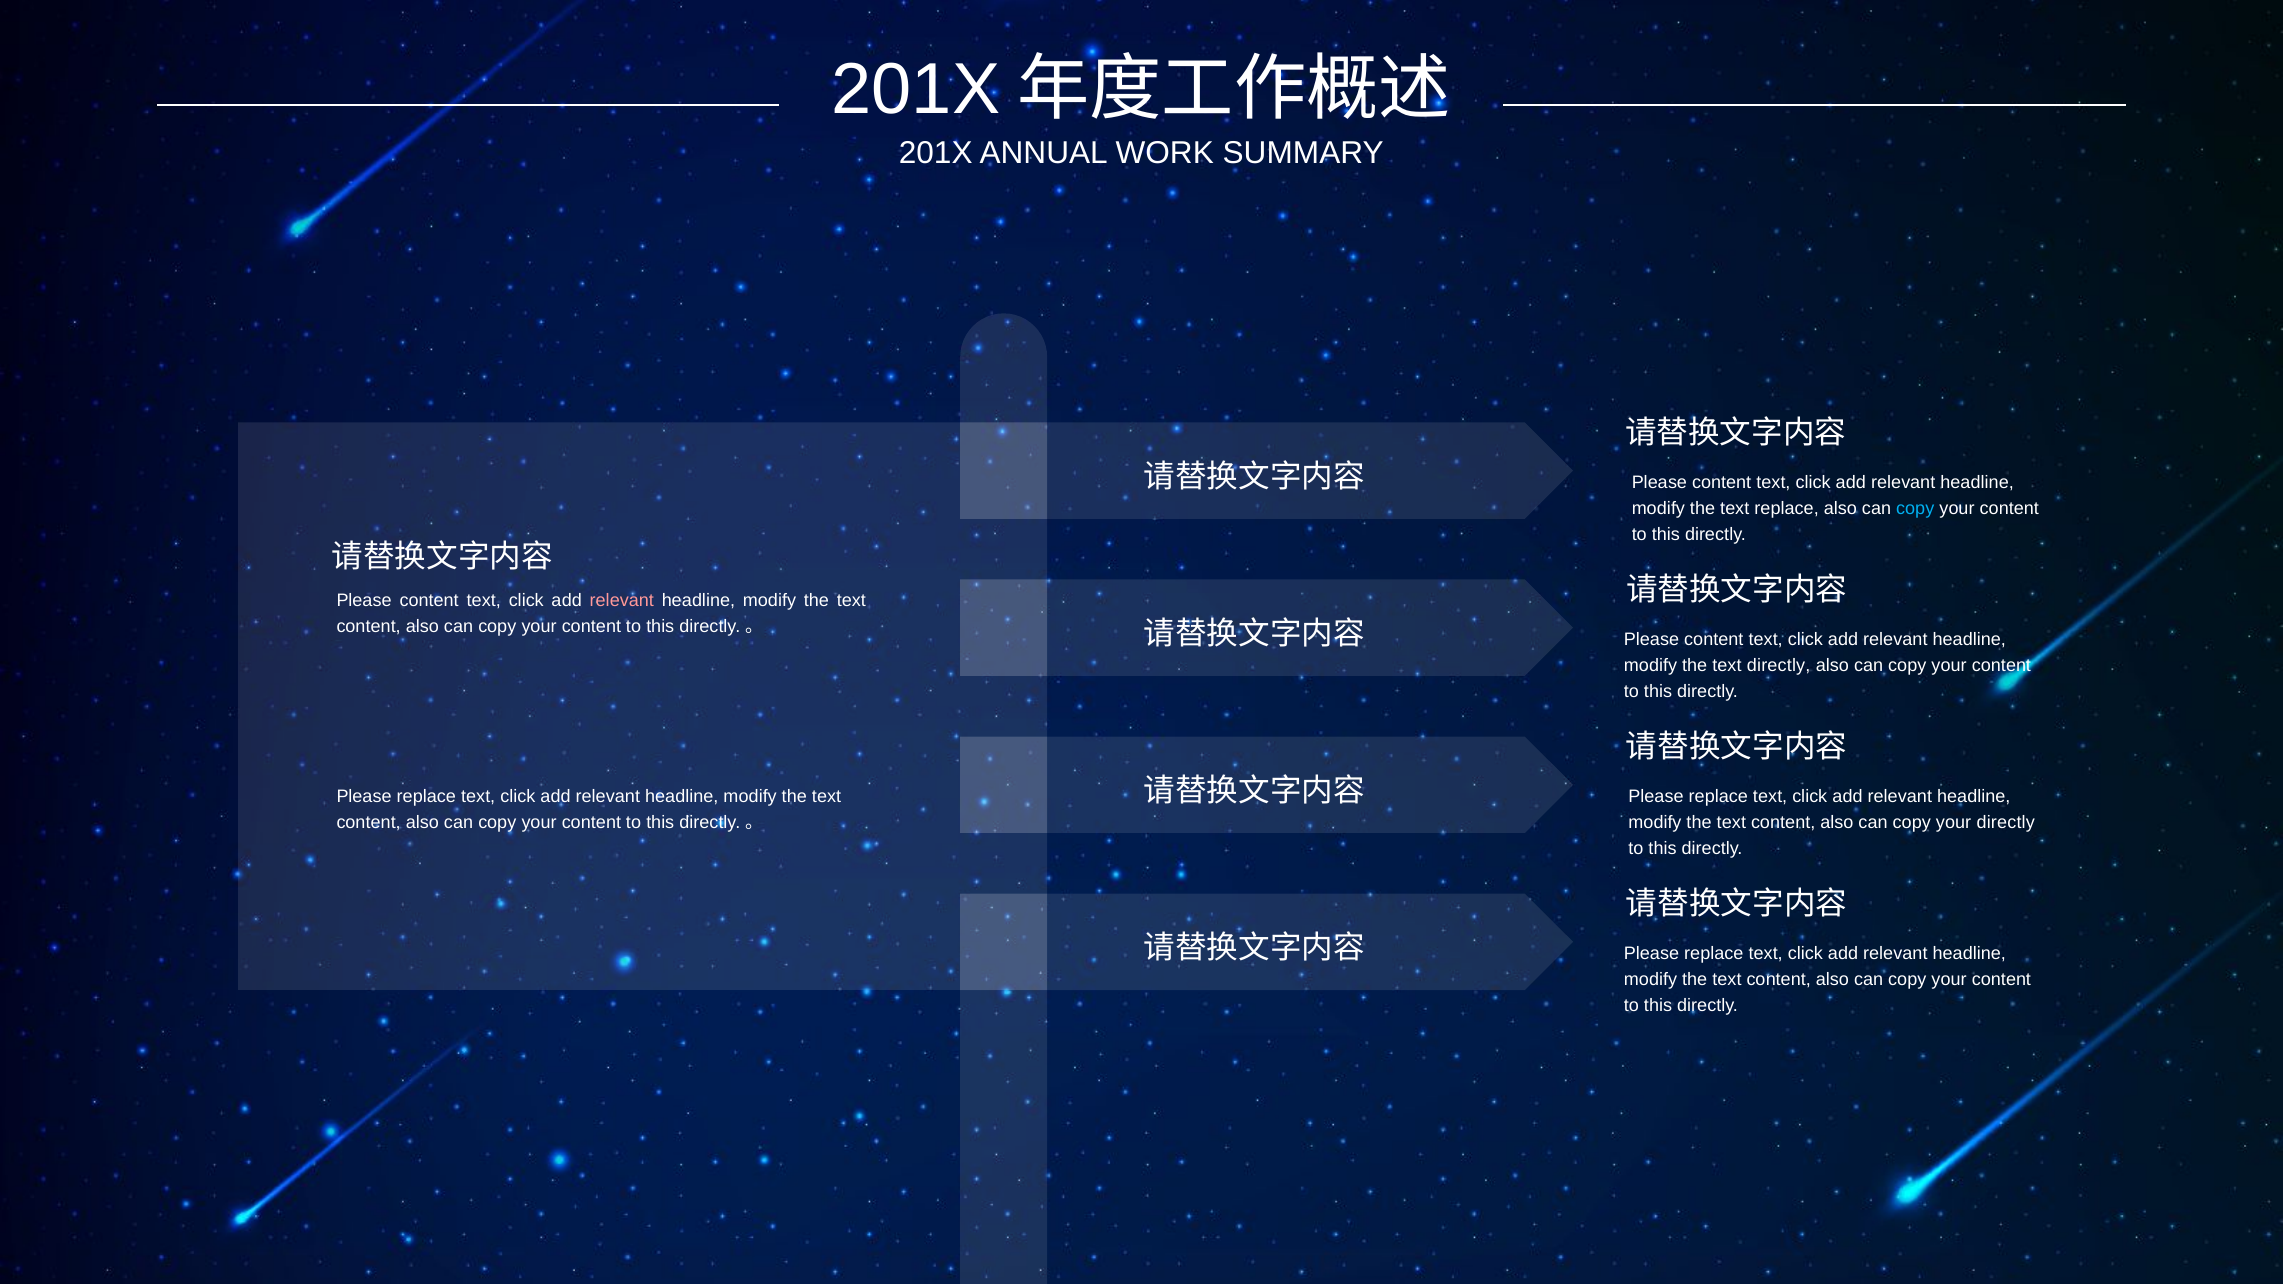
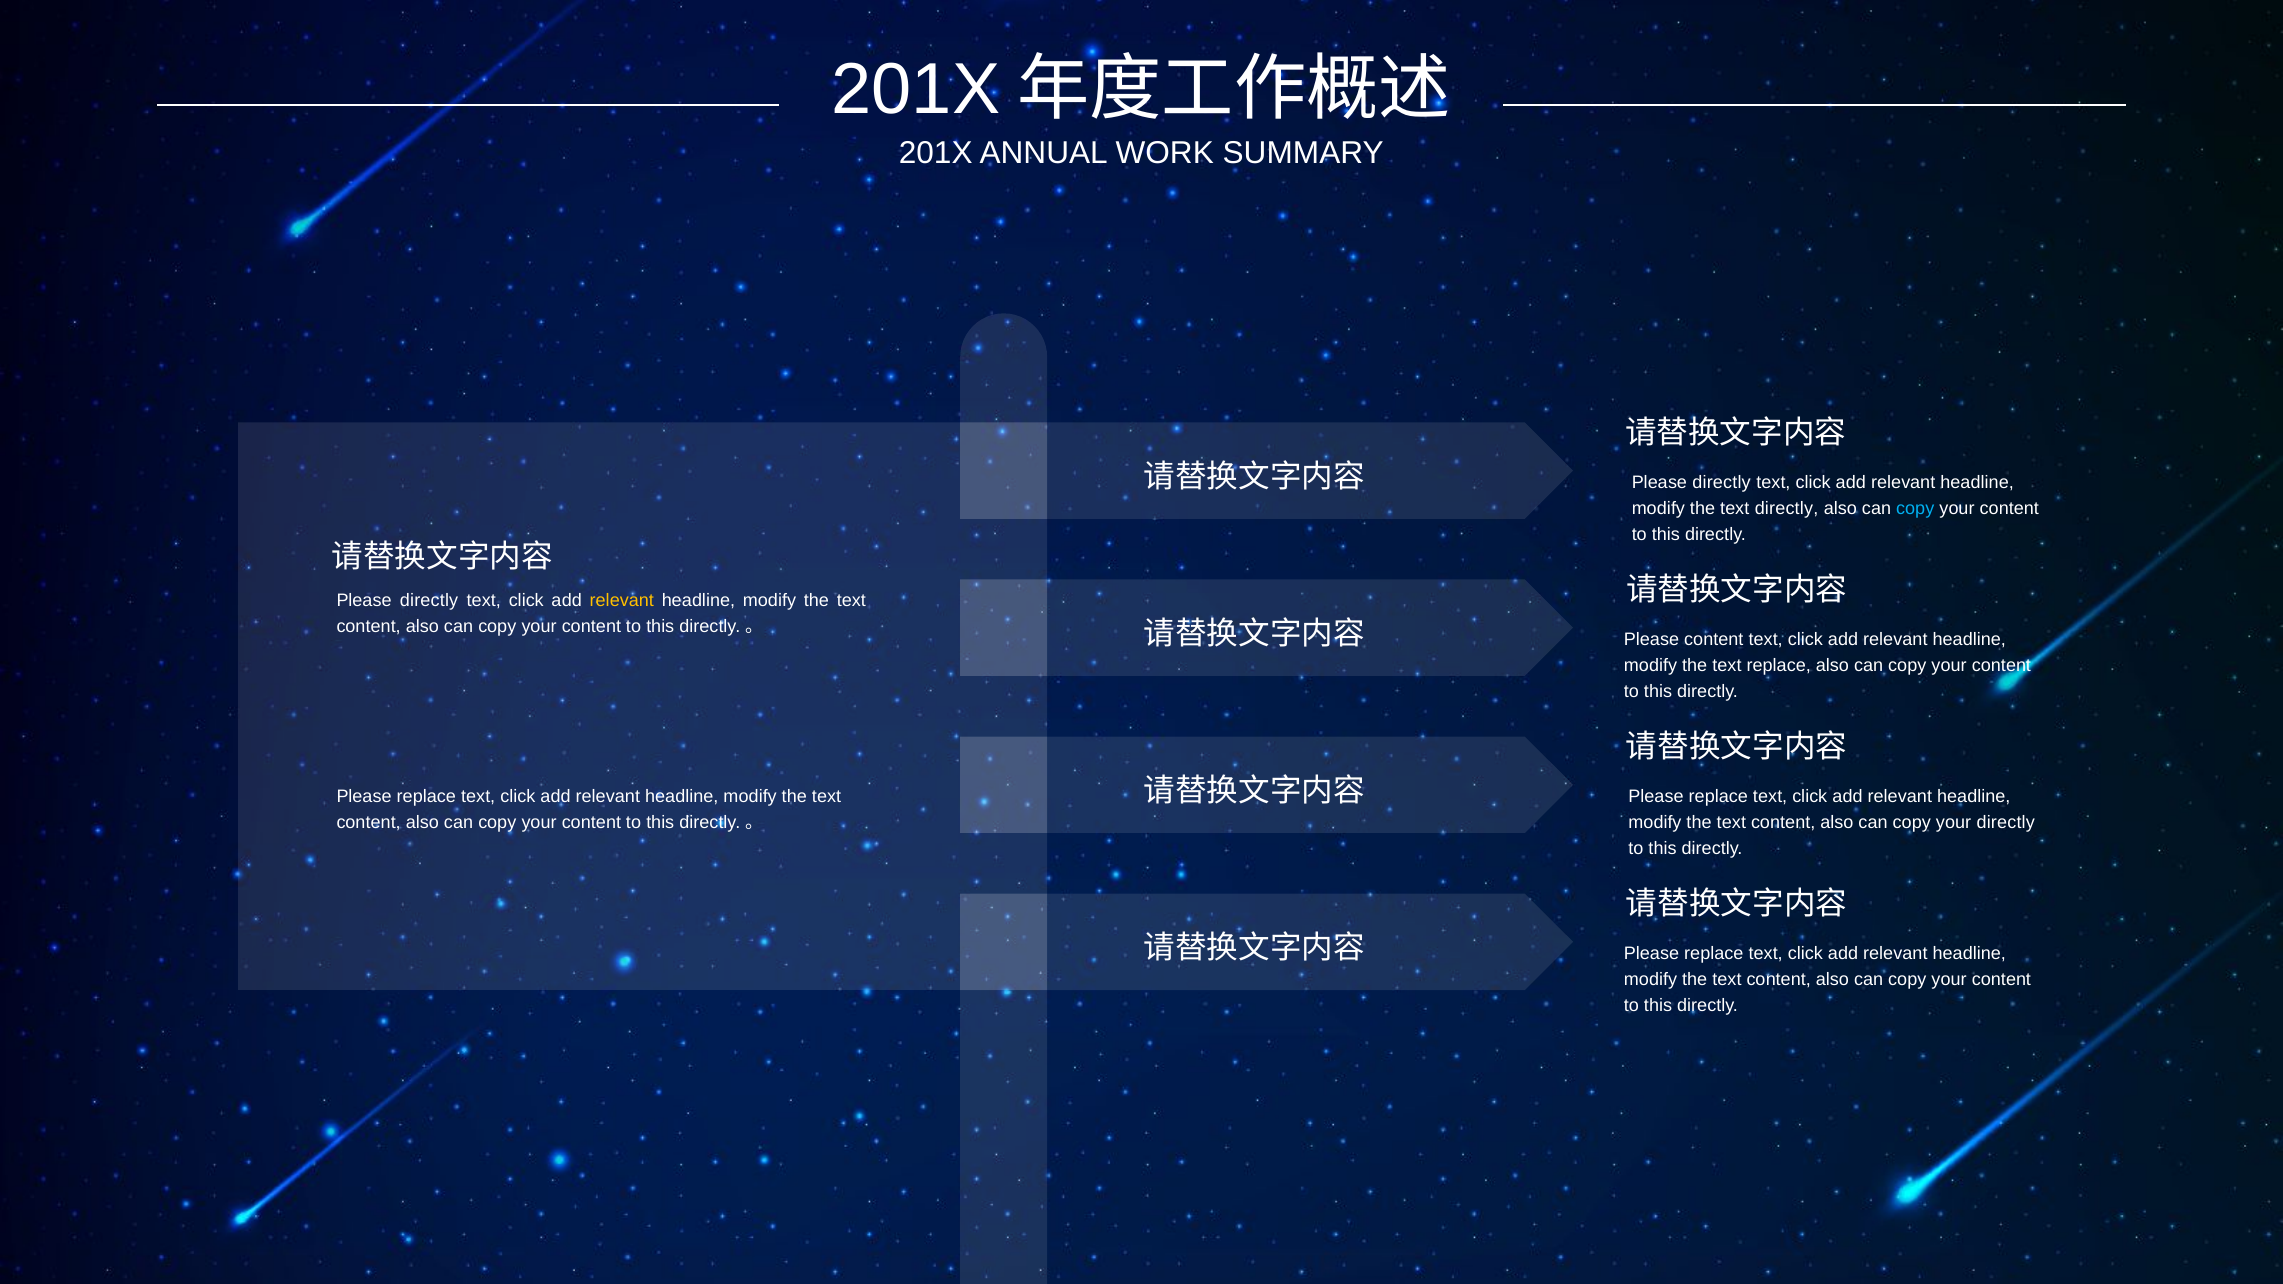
content: content -> directly (1722, 483)
text replace: replace -> directly (1787, 509)
content: content -> directly (429, 601)
relevant colour: pink -> yellow (622, 601)
text directly: directly -> replace (1779, 666)
